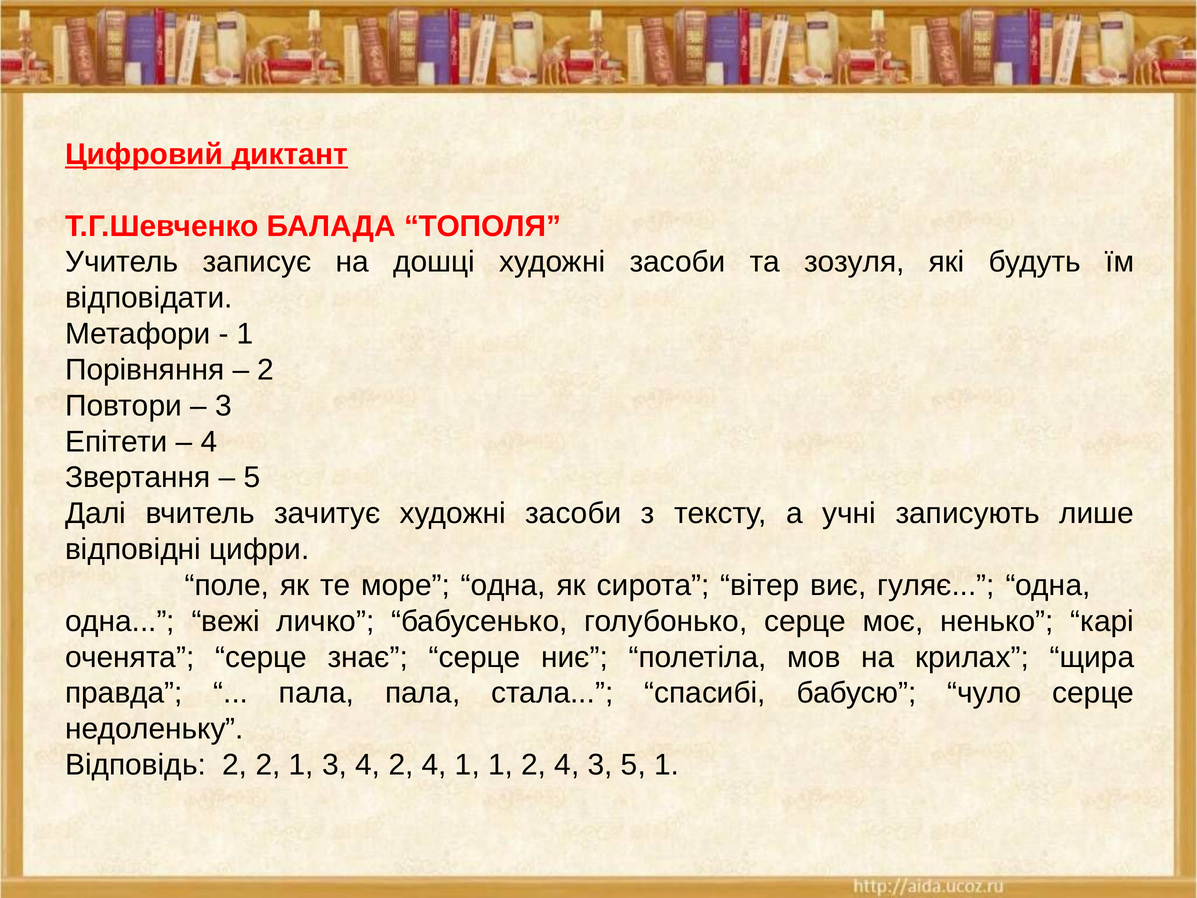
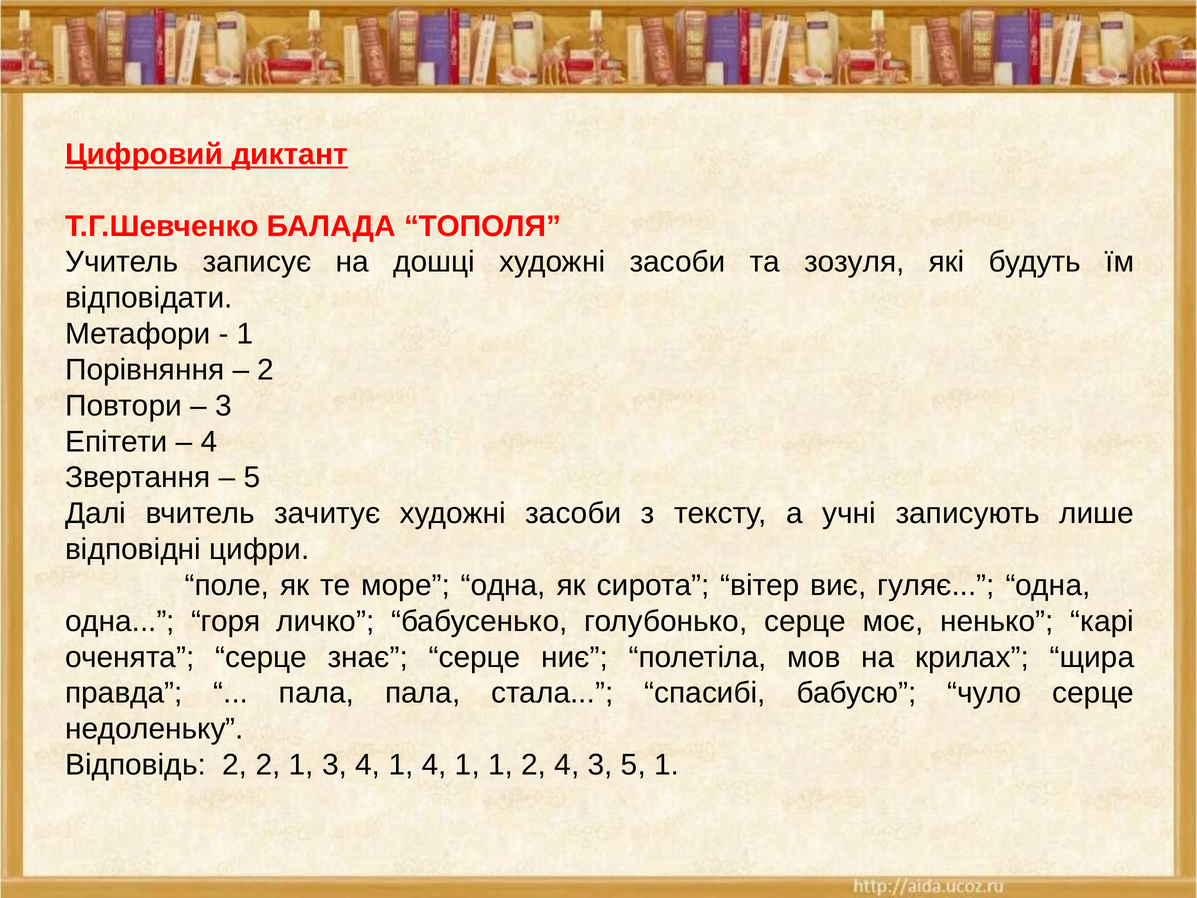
вежі: вежі -> горя (226, 621)
3 4 2: 2 -> 1 (401, 765)
